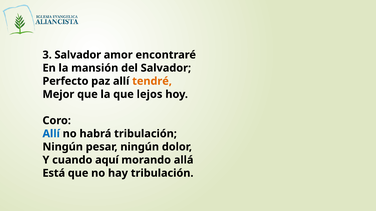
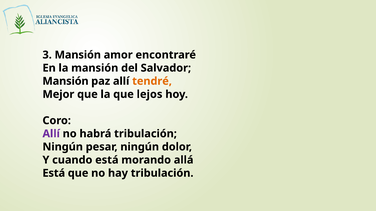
3 Salvador: Salvador -> Mansión (78, 55)
Perfecto: Perfecto -> Mansión (66, 81)
Allí colour: blue -> purple (51, 134)
cuando aquí: aquí -> está (107, 160)
